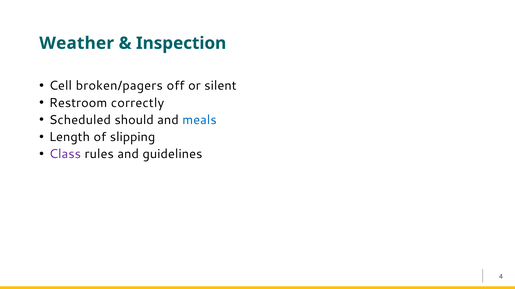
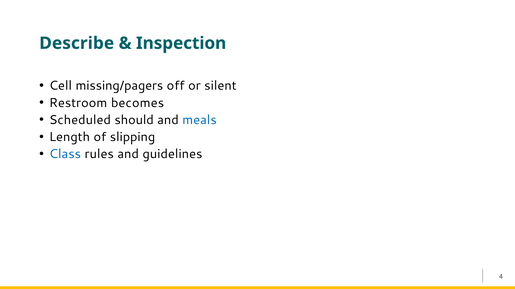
Weather: Weather -> Describe (77, 43)
broken/pagers: broken/pagers -> missing/pagers (119, 86)
correctly: correctly -> becomes (138, 103)
Class colour: purple -> blue (65, 154)
